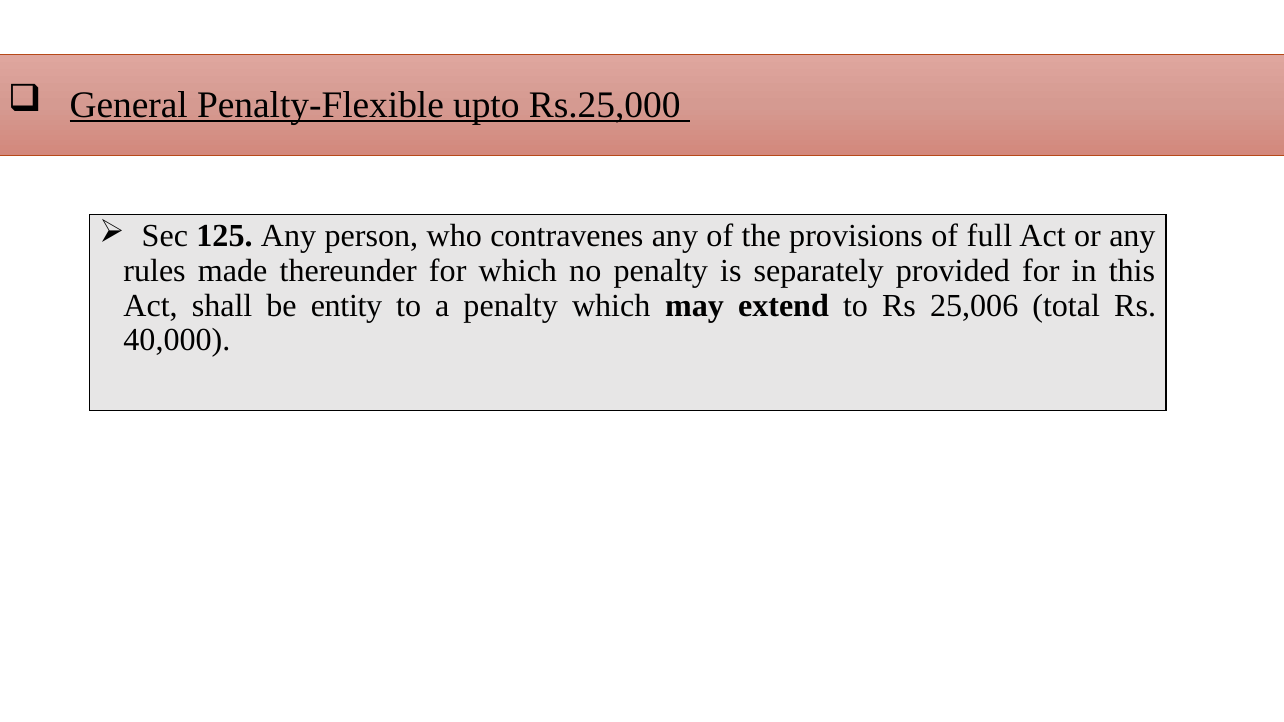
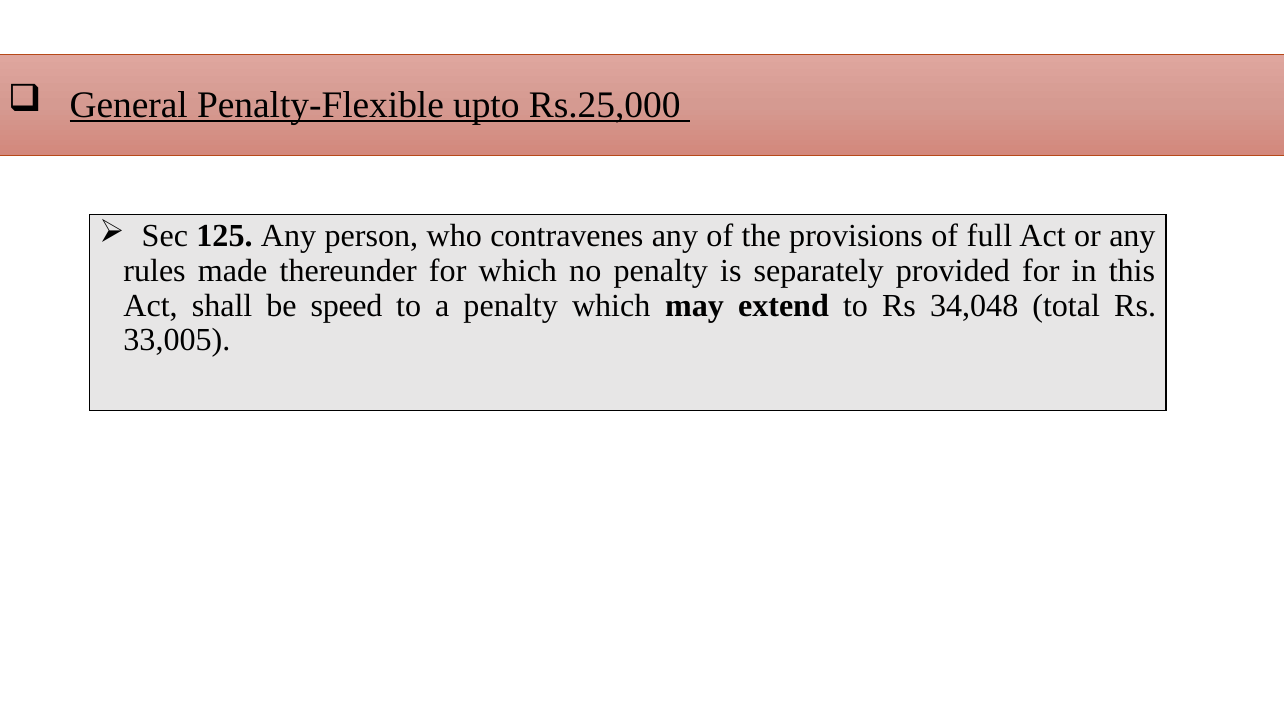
entity: entity -> speed (347, 306)
25,006: 25,006 -> 34,048 (974, 306)
40,000: 40,000 -> 33,005 (177, 340)
